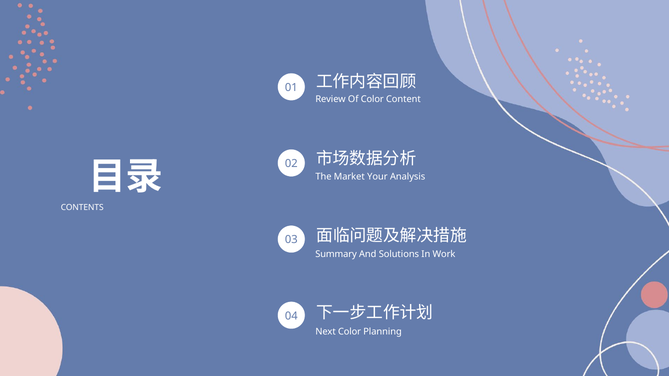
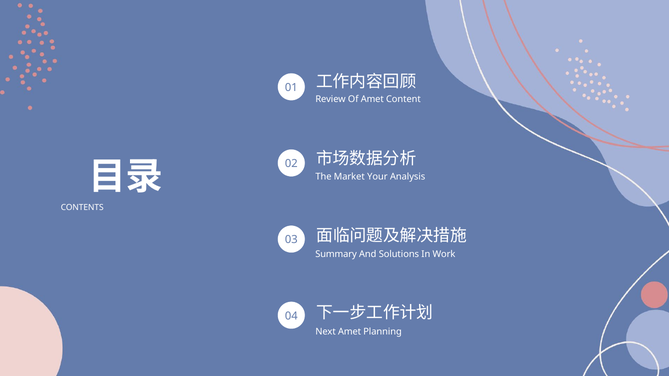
Of Color: Color -> Amet (372, 99)
Next Color: Color -> Amet (350, 332)
